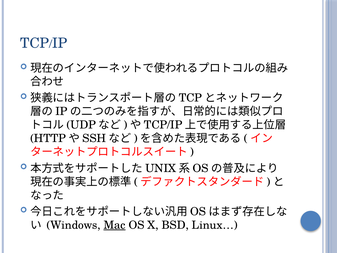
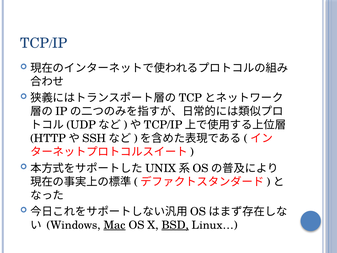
BSD underline: none -> present (175, 225)
